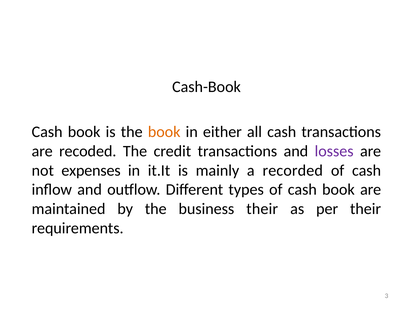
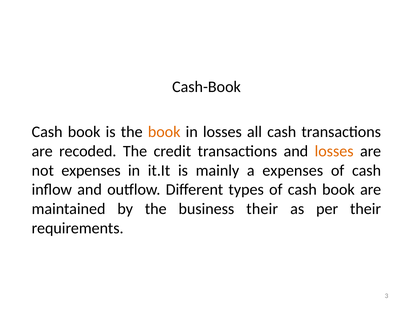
in either: either -> losses (222, 132)
losses colour: purple -> orange (334, 151)
a recorded: recorded -> expenses (293, 170)
